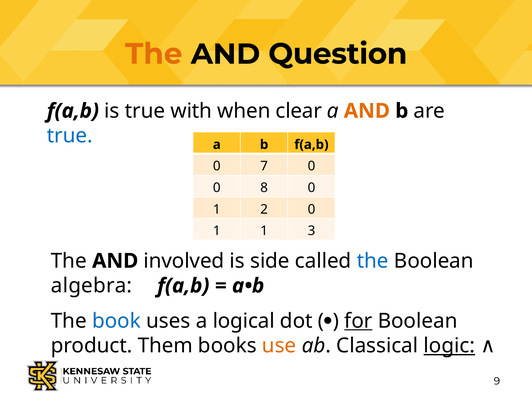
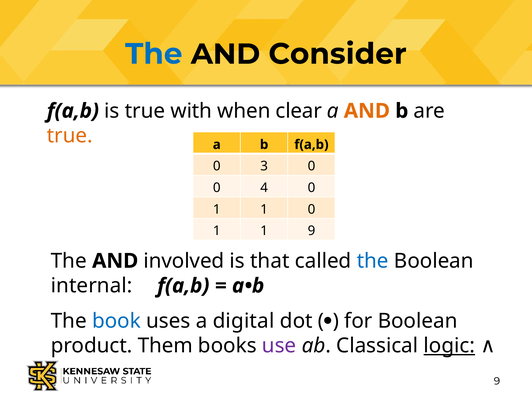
The colour: orange -> blue (154, 54)
Question: Question -> Consider (338, 54)
true colour: blue -> orange (70, 136)
7: 7 -> 3 (264, 166)
8: 8 -> 4 (264, 188)
2: 2 -> 1 (264, 209)
1 3: 3 -> 9 (311, 231)
side: side -> that (270, 261)
algebra: algebra -> internal (92, 286)
logical: logical -> digital (244, 321)
for underline: present -> none (358, 321)
use colour: orange -> purple (279, 346)
